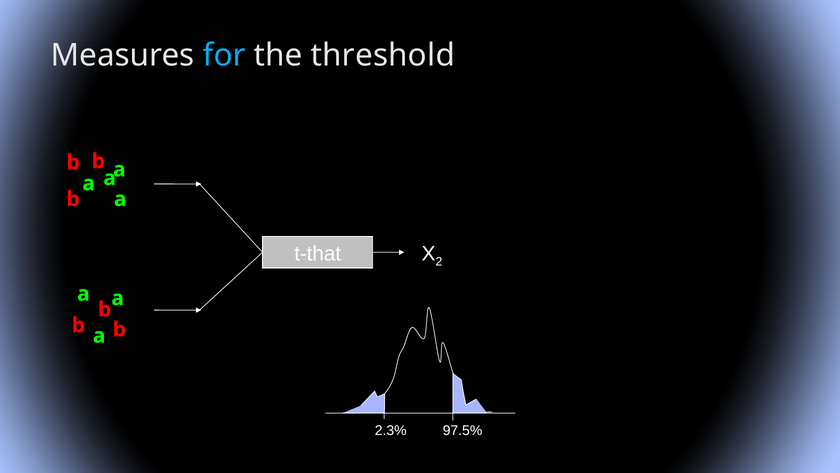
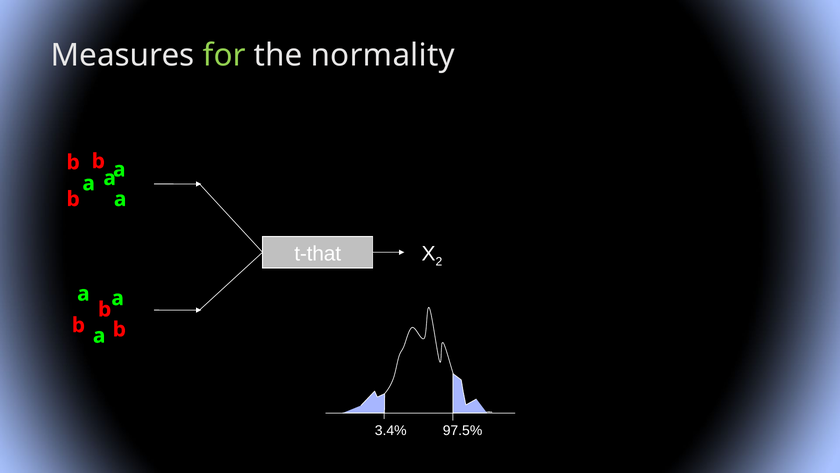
for colour: light blue -> light green (224, 55)
threshold: threshold -> normality (383, 55)
2.3%: 2.3% -> 3.4% (391, 430)
